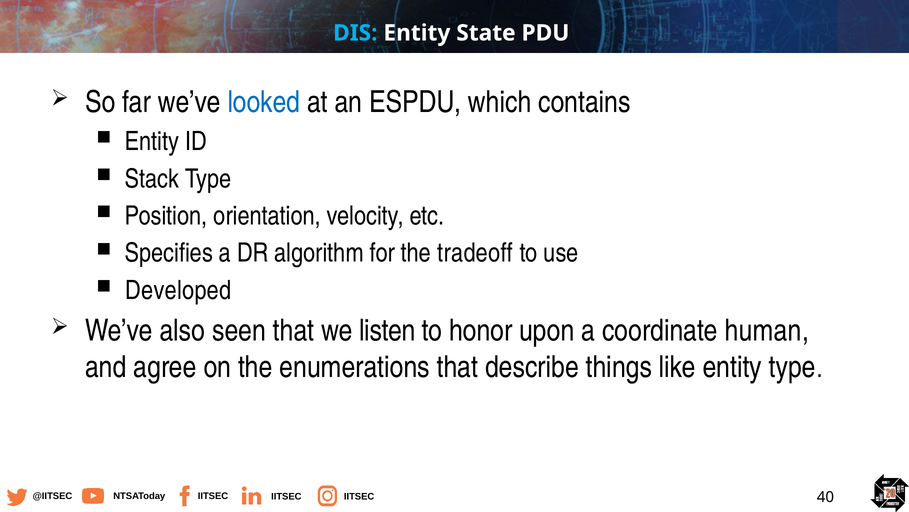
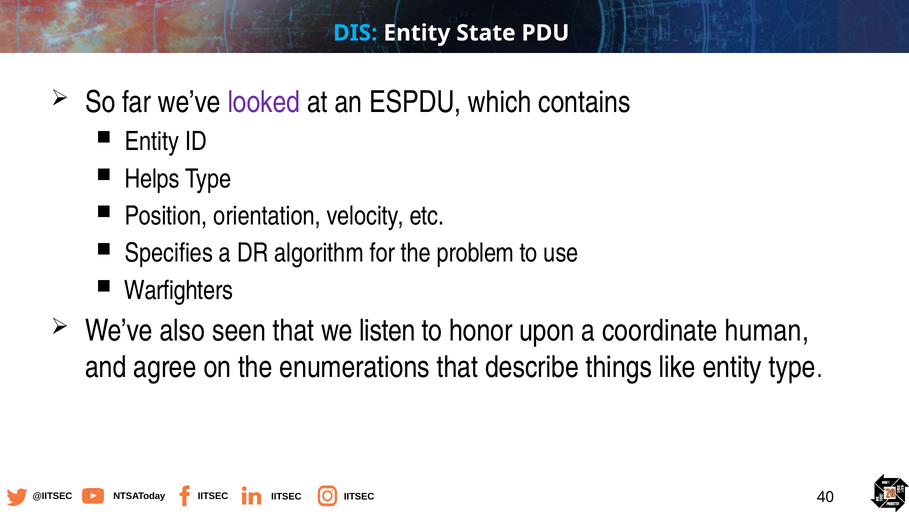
looked colour: blue -> purple (264, 102)
Stack: Stack -> Helps (152, 179)
tradeoff: tradeoff -> problem (475, 253)
Developed: Developed -> Warfighters (179, 290)
